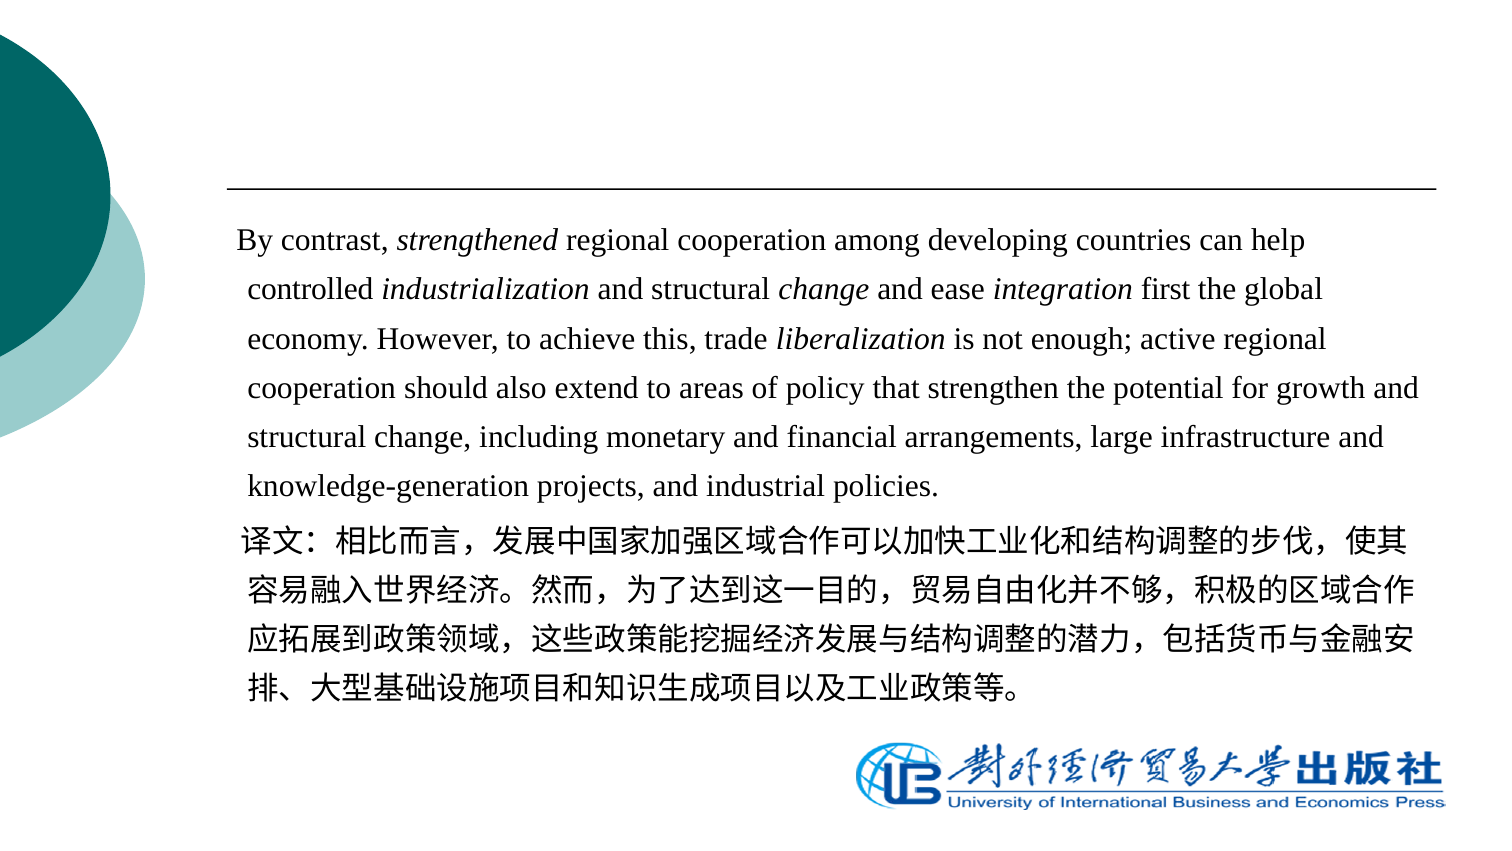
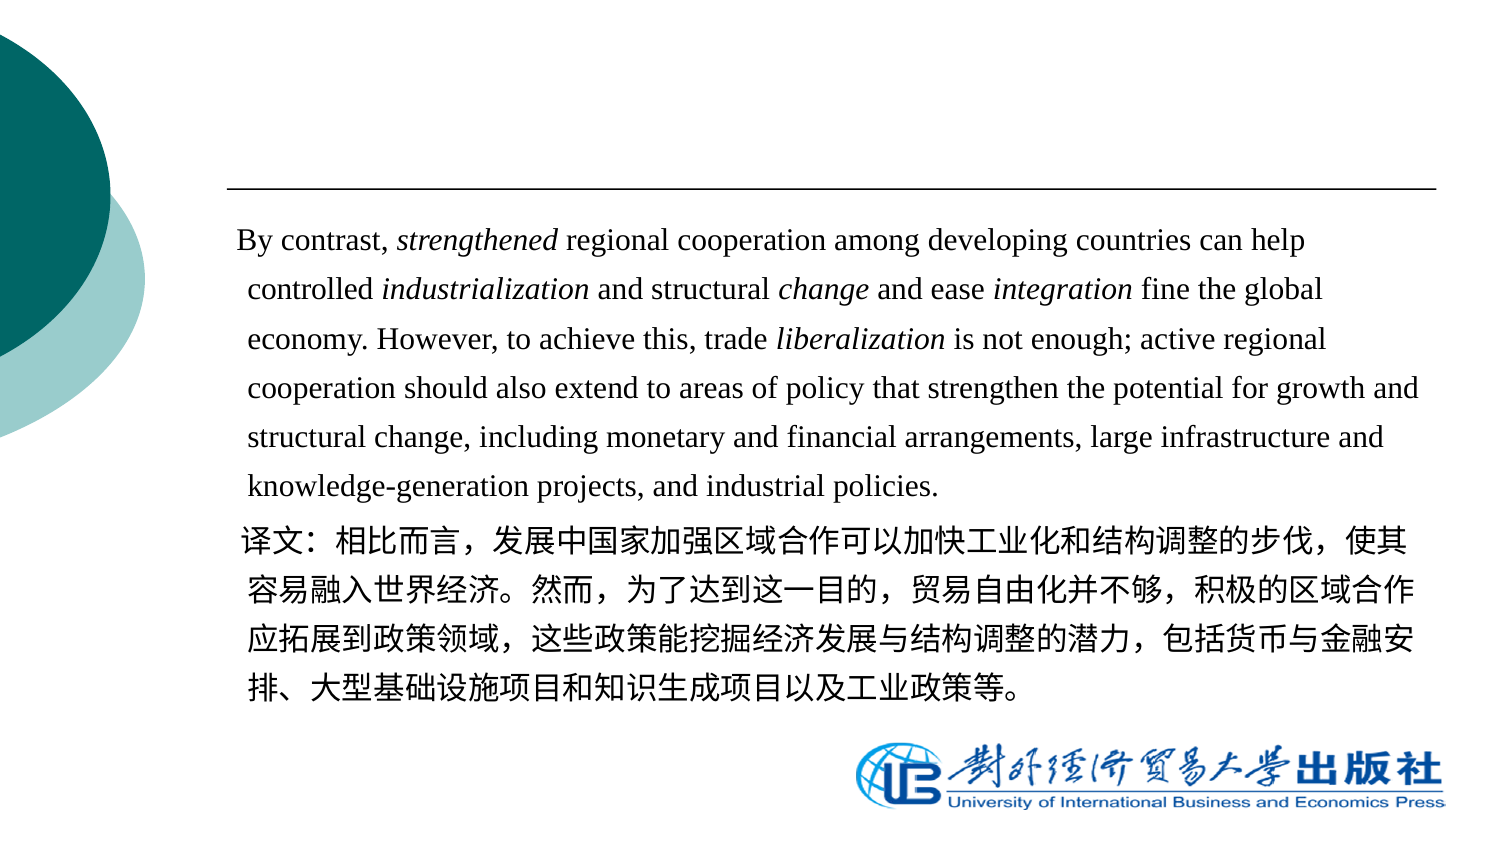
first: first -> fine (1165, 289)
